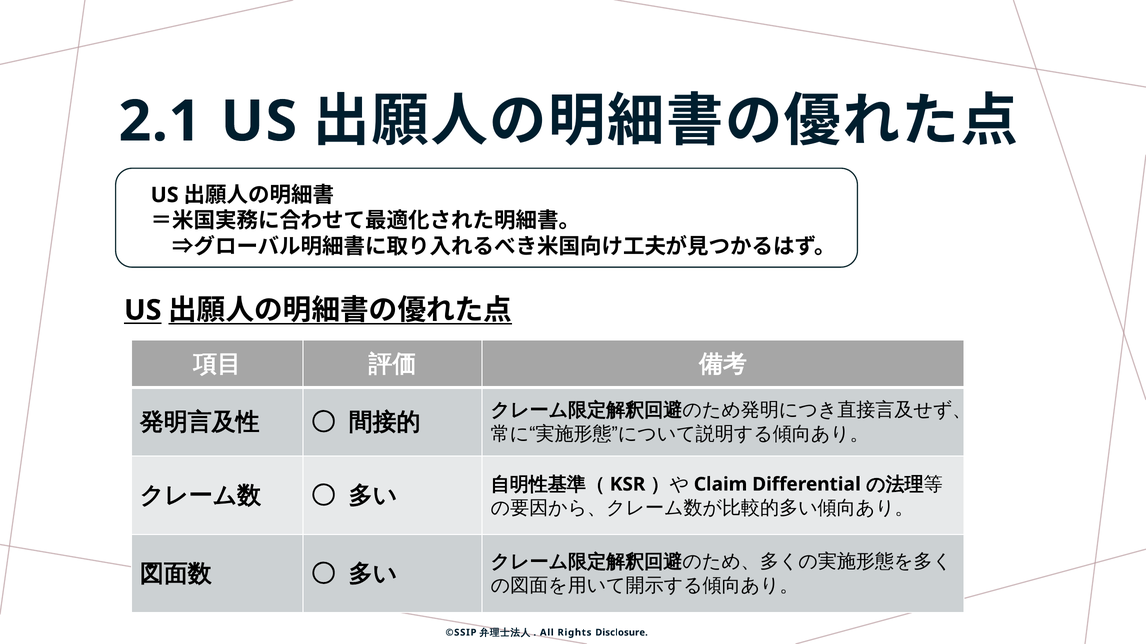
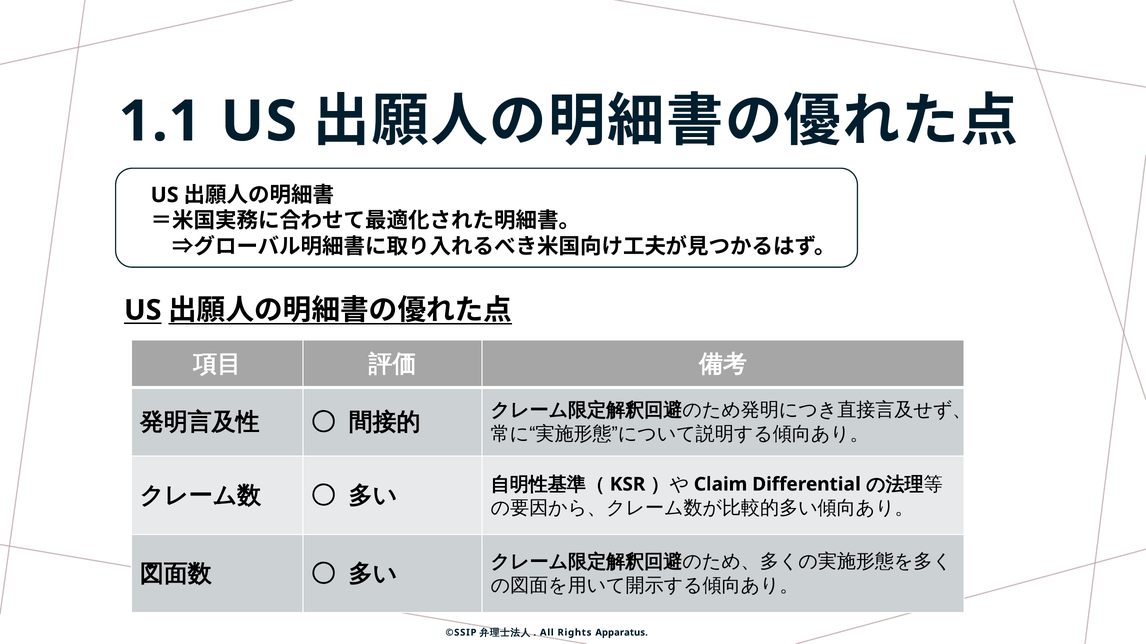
2.1: 2.1 -> 1.1 (160, 122)
Disclosure: Disclosure -> Apparatus (622, 633)
